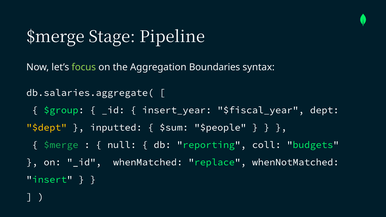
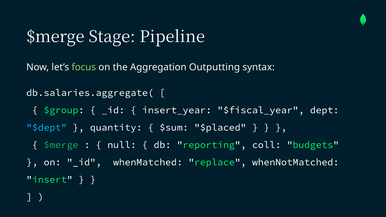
Boundaries: Boundaries -> Outputting (214, 67)
$dept colour: yellow -> light blue (47, 127)
inputted: inputted -> quantity (116, 127)
$people: $people -> $placed (220, 127)
